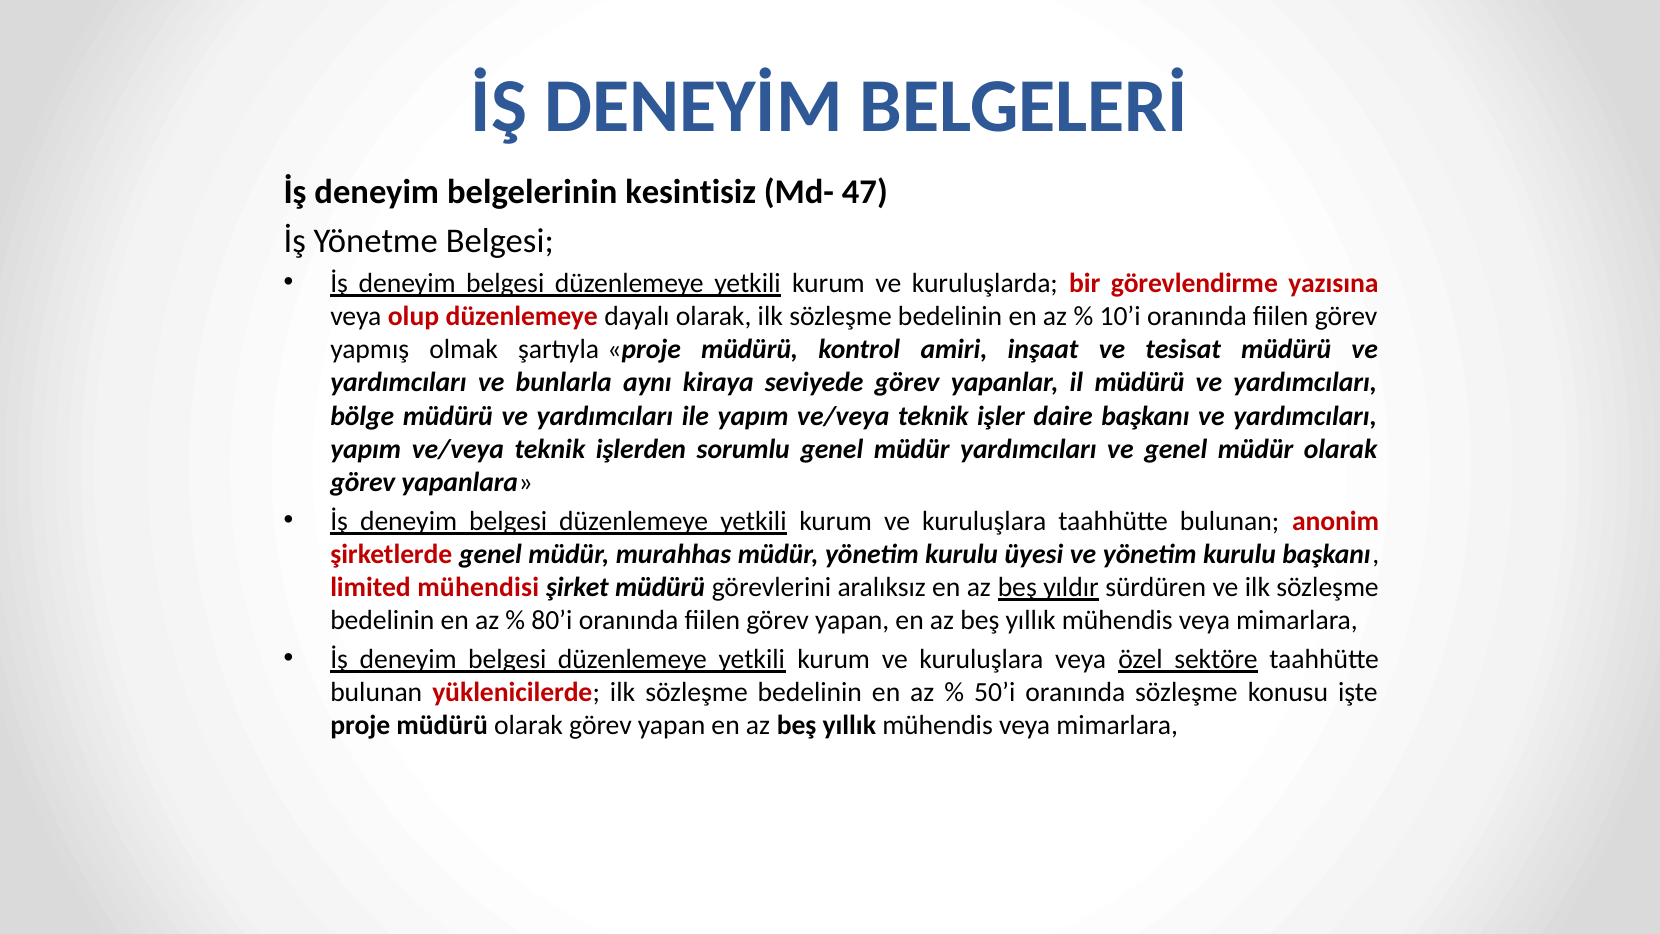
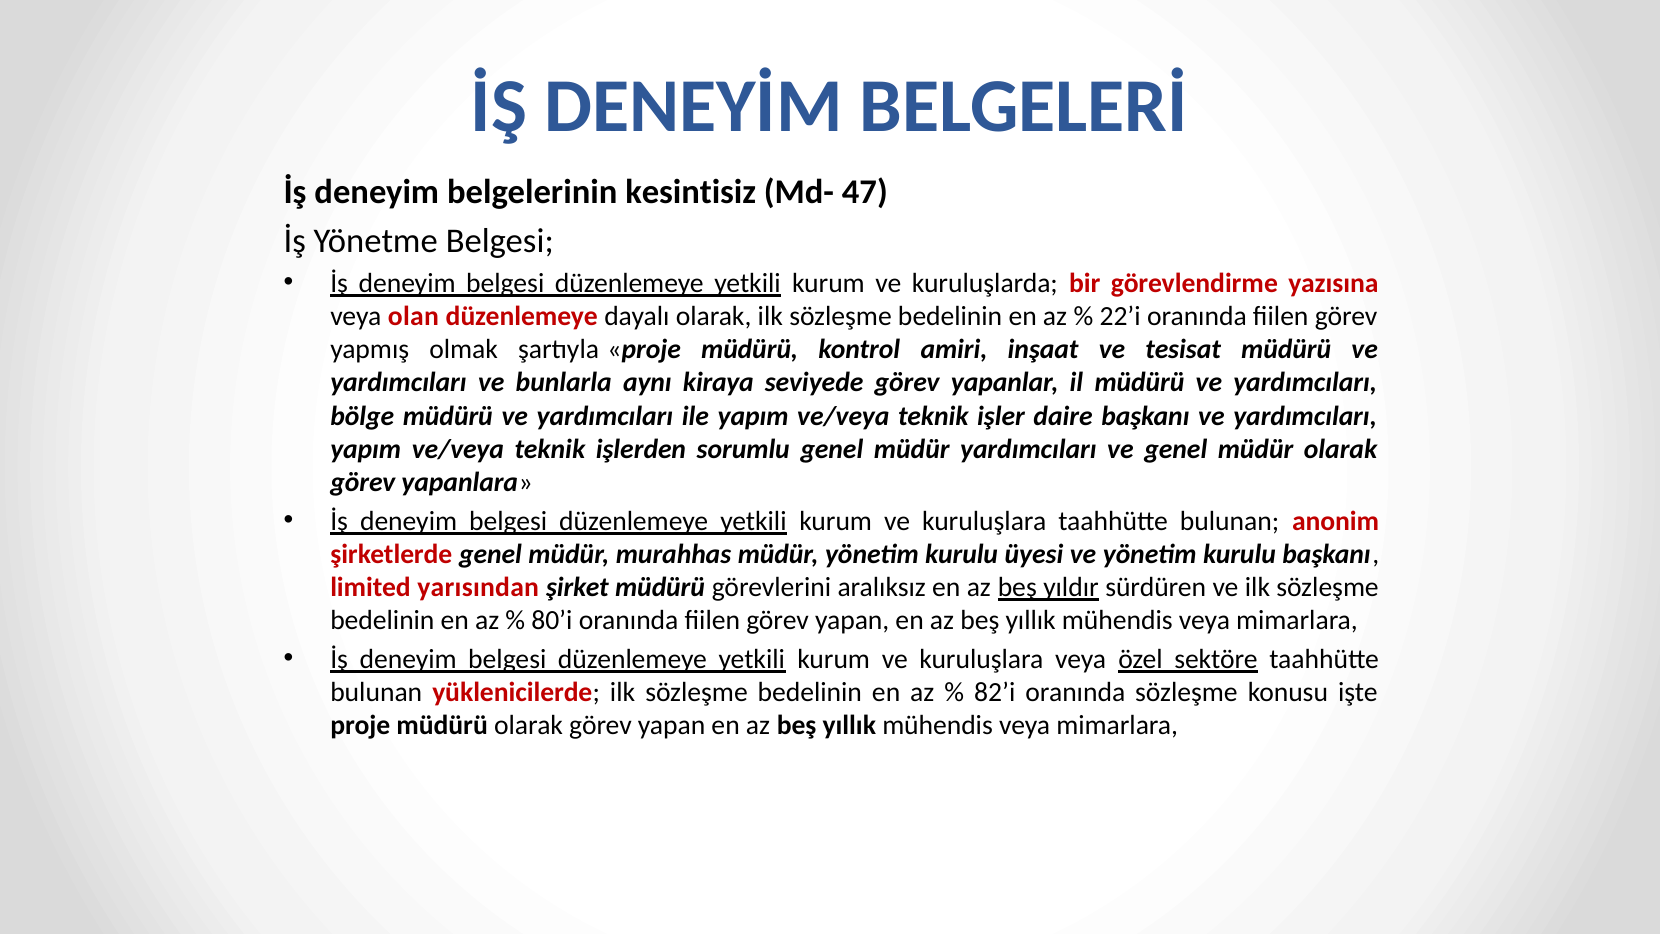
olup: olup -> olan (413, 316)
10’i: 10’i -> 22’i (1120, 316)
mühendisi: mühendisi -> yarısından (478, 587)
50’i: 50’i -> 82’i (995, 692)
